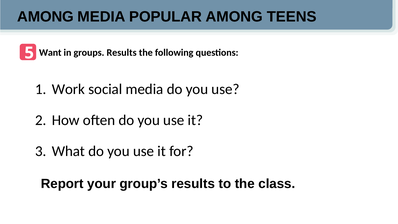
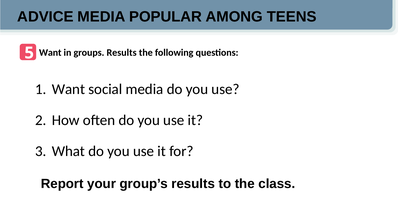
AMONG: AMONG -> ADVICE (45, 17)
Work: Work -> Want (68, 89)
